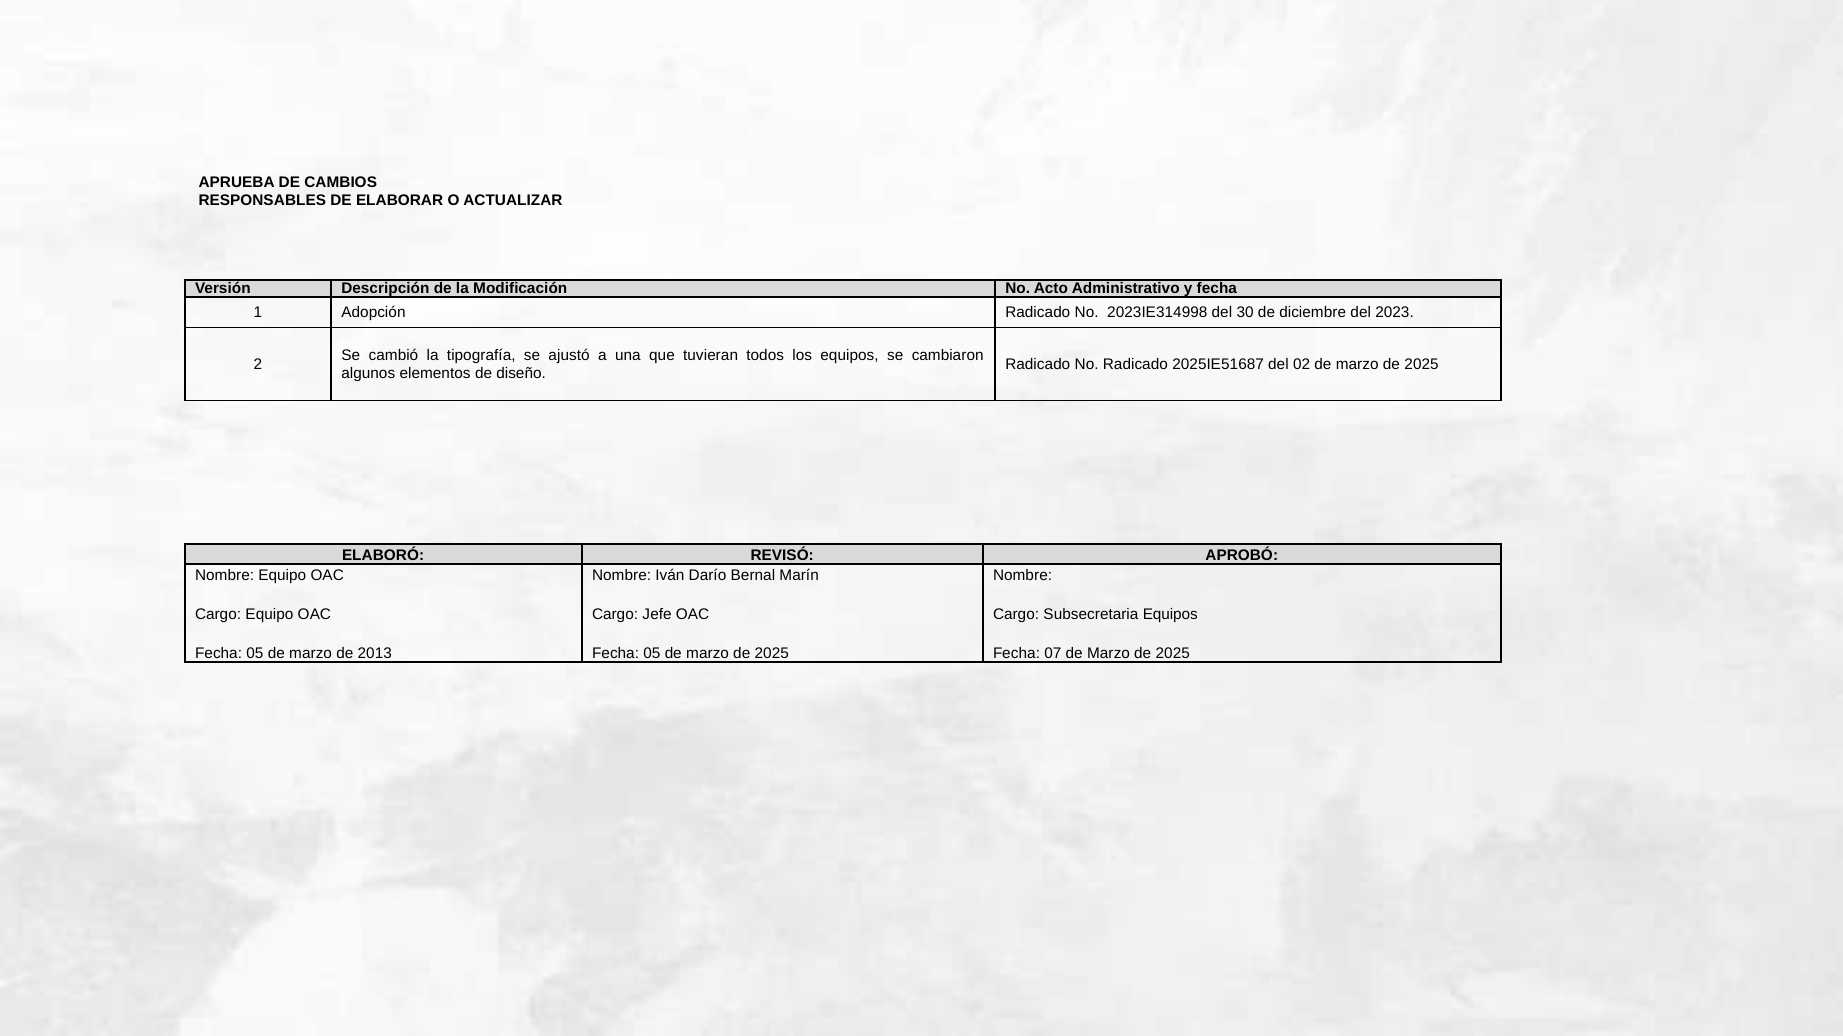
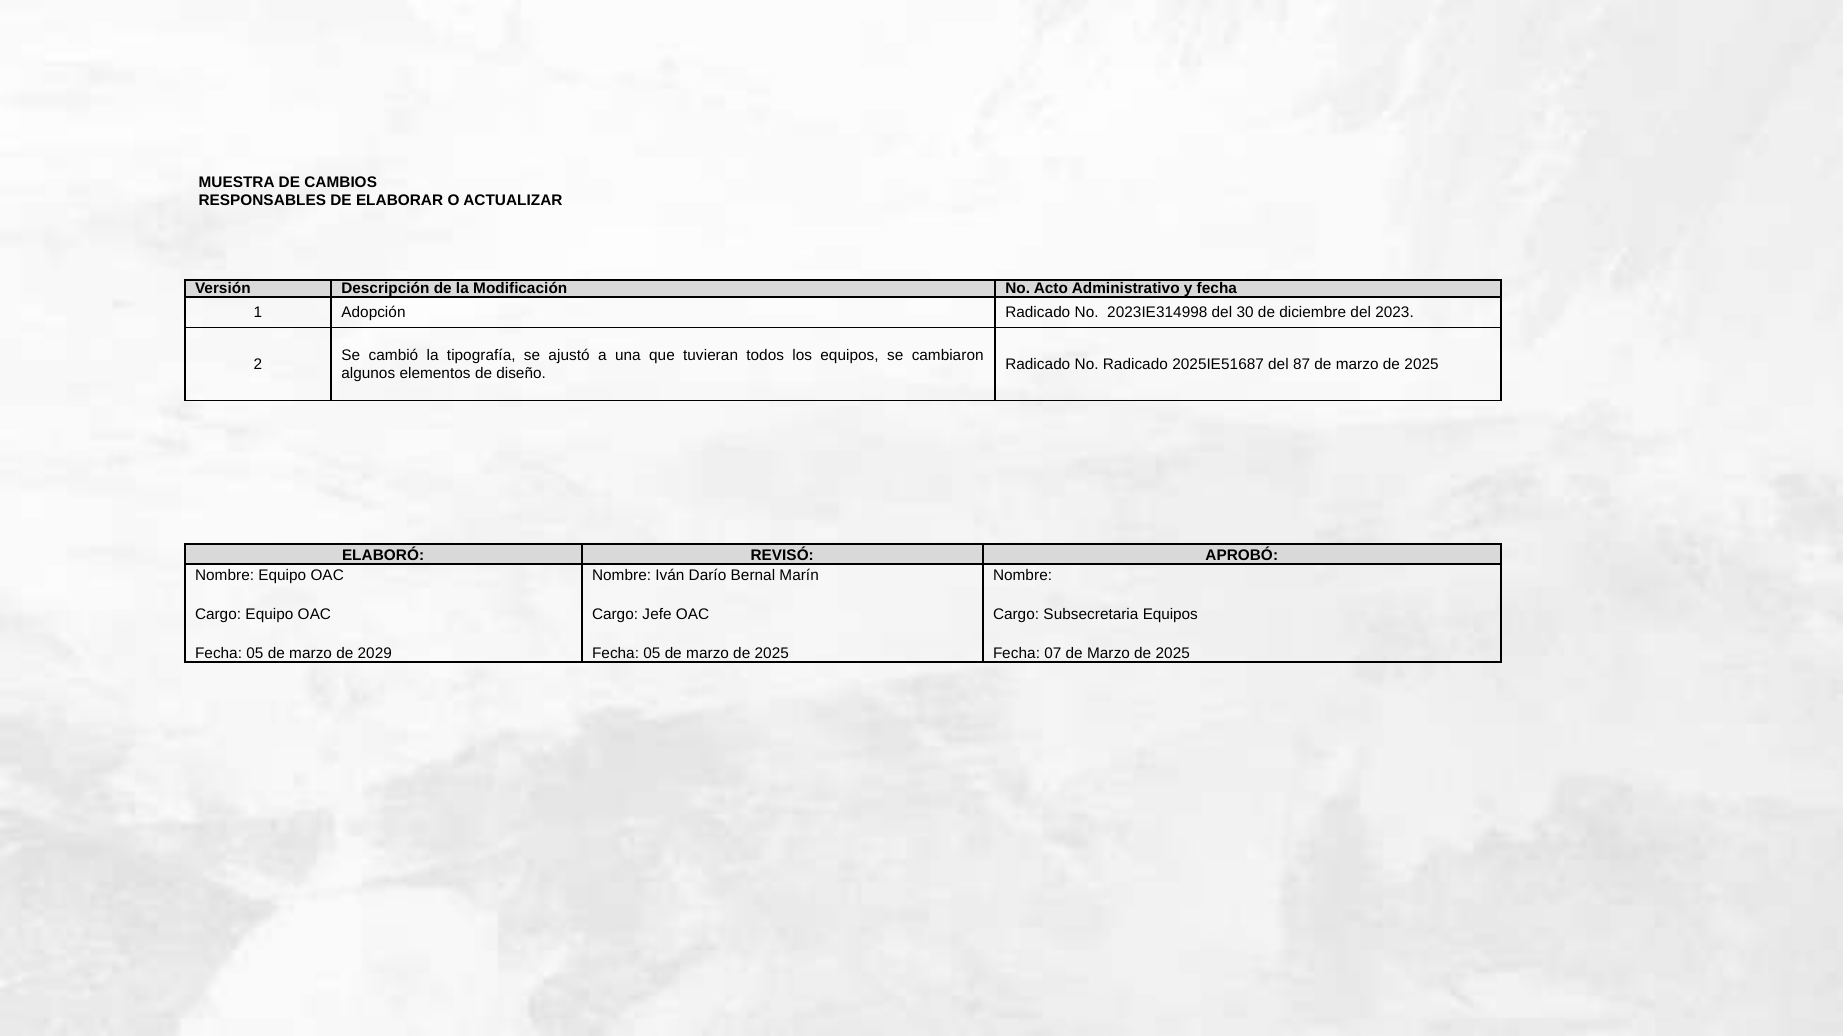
APRUEBA: APRUEBA -> MUESTRA (237, 182)
02: 02 -> 87 (1302, 365)
2013: 2013 -> 2029 (375, 654)
